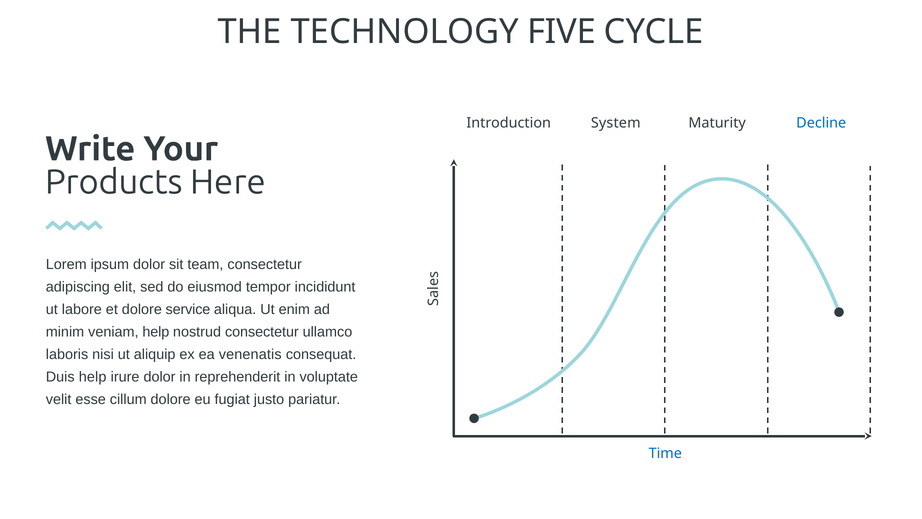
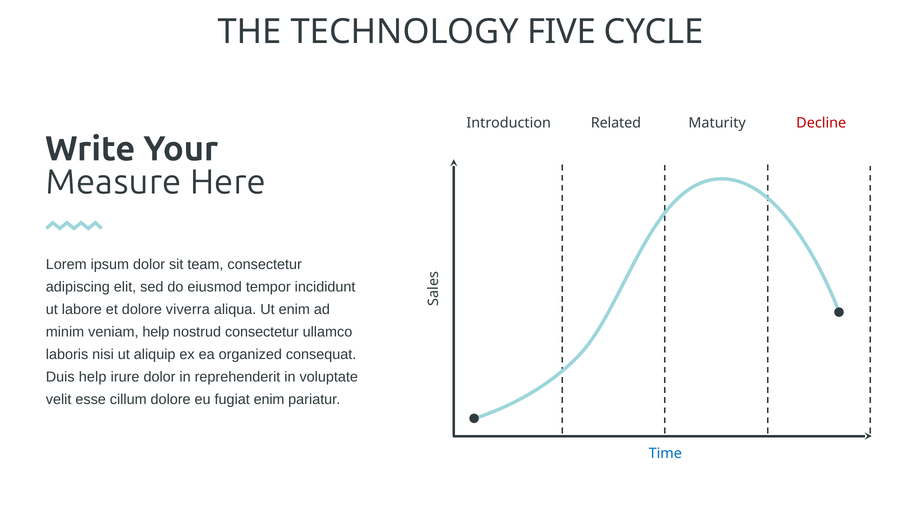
System: System -> Related (616, 123)
Decline colour: blue -> red (821, 123)
Products: Products -> Measure (114, 182)
service: service -> viverra (188, 309)
venenatis: venenatis -> organized (250, 354)
fugiat justo: justo -> enim (269, 399)
